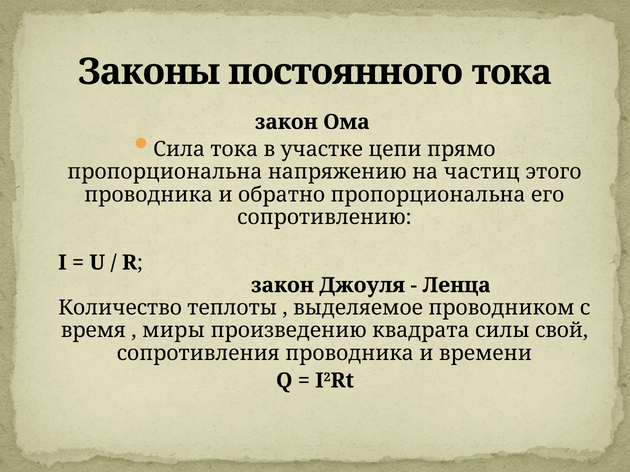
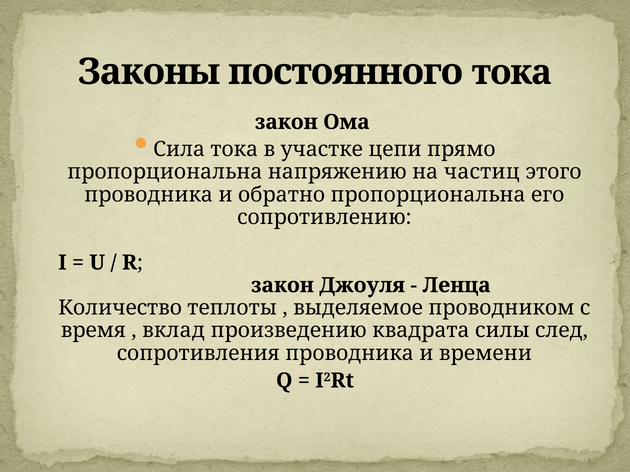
миры: миры -> вклад (173, 331)
свой: свой -> след (562, 331)
